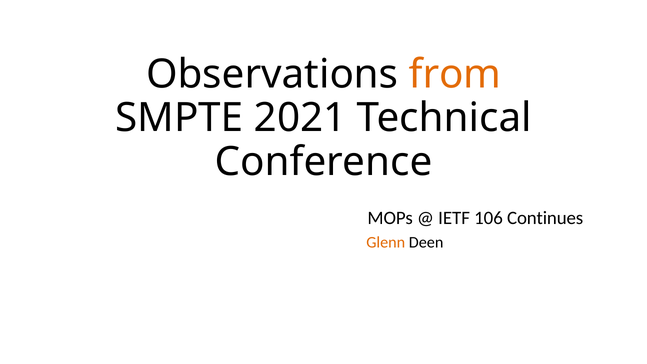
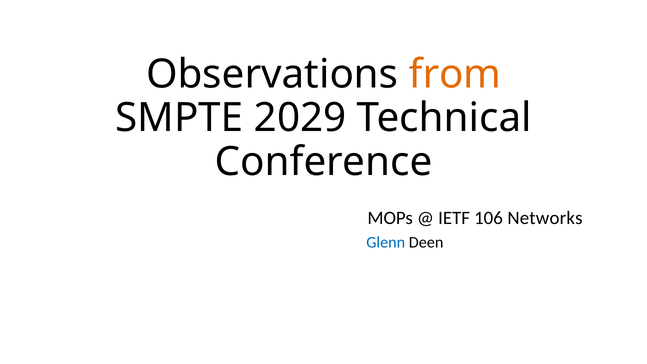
2021: 2021 -> 2029 (300, 118)
Continues: Continues -> Networks (545, 218)
Glenn colour: orange -> blue (386, 242)
